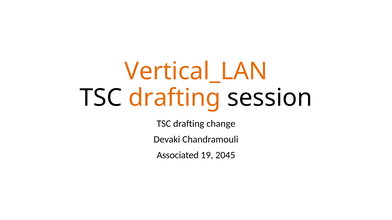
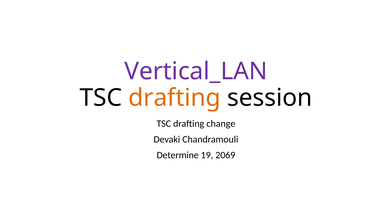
Vertical_LAN colour: orange -> purple (196, 72)
Associated: Associated -> Determine (178, 156)
2045: 2045 -> 2069 (225, 156)
